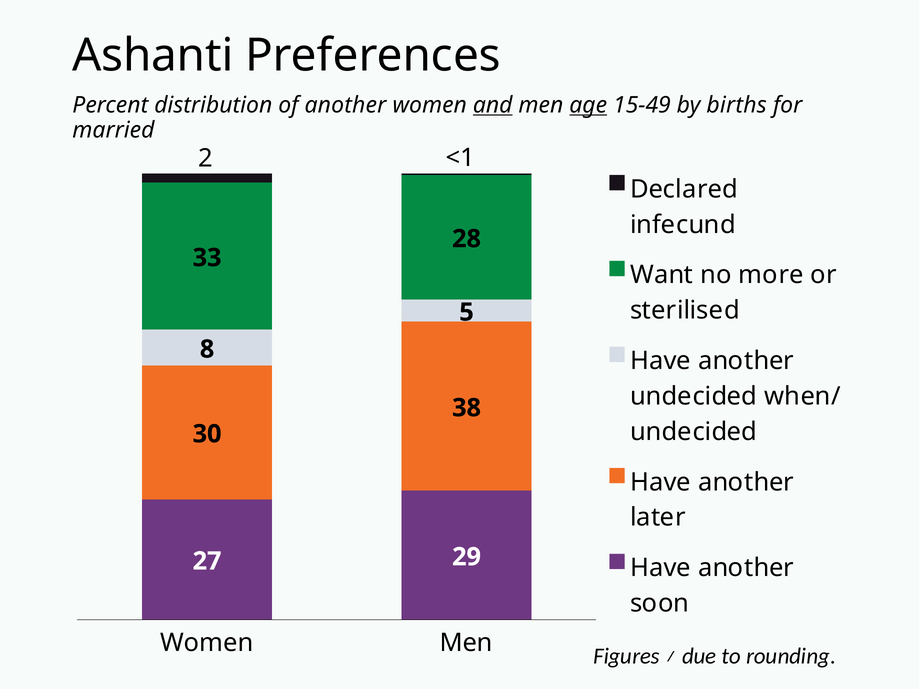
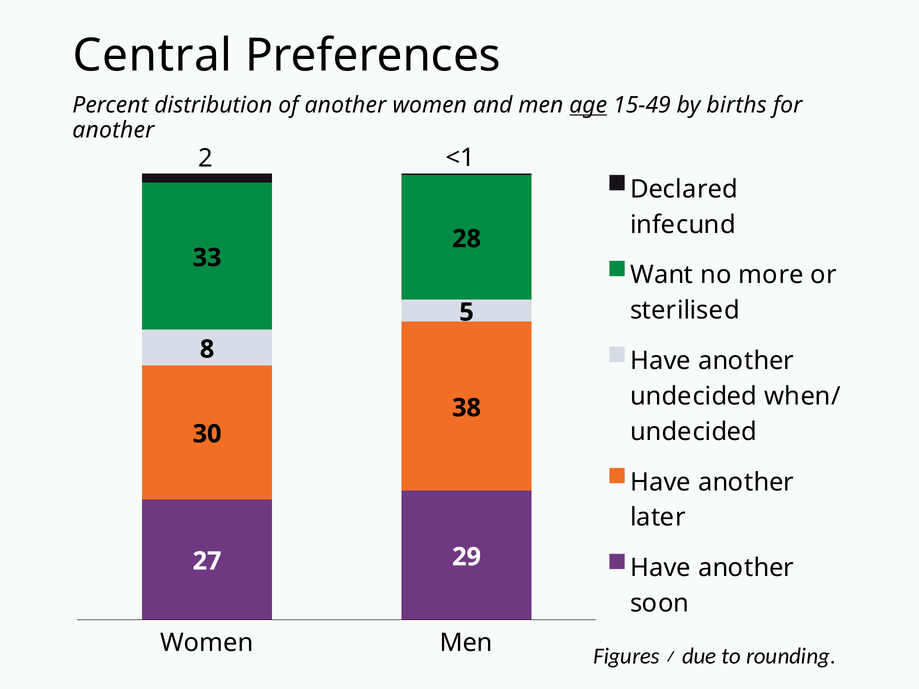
Ashanti: Ashanti -> Central (153, 55)
and underline: present -> none (493, 105)
married: married -> another (113, 130)
